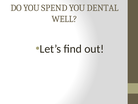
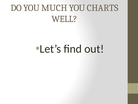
SPEND: SPEND -> MUCH (54, 8)
DENTAL: DENTAL -> CHARTS (103, 8)
